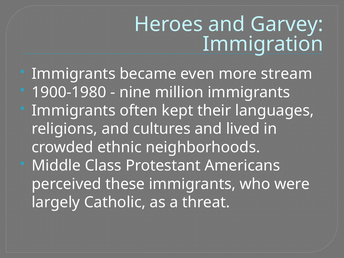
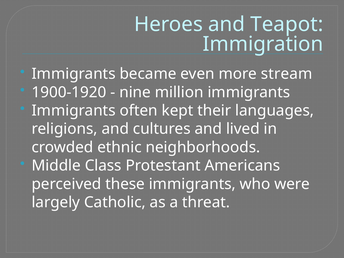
Garvey: Garvey -> Teapot (287, 24)
1900-1980: 1900-1980 -> 1900-1920 (69, 92)
